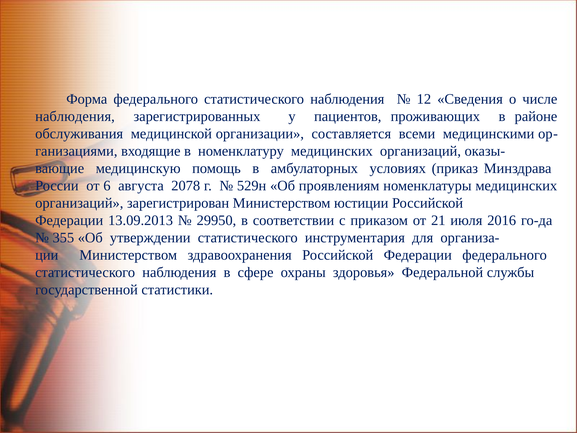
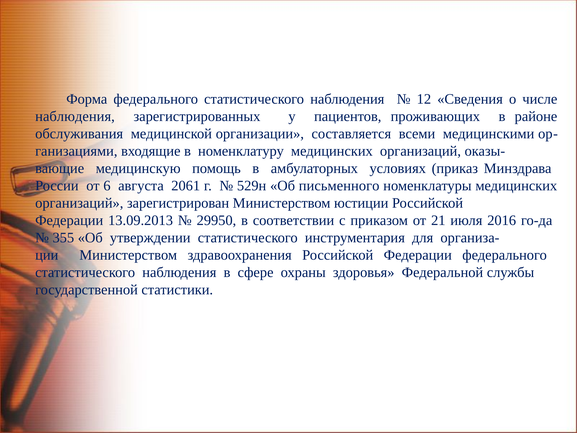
2078: 2078 -> 2061 (186, 186)
проявлениям: проявлениям -> письменного (339, 186)
